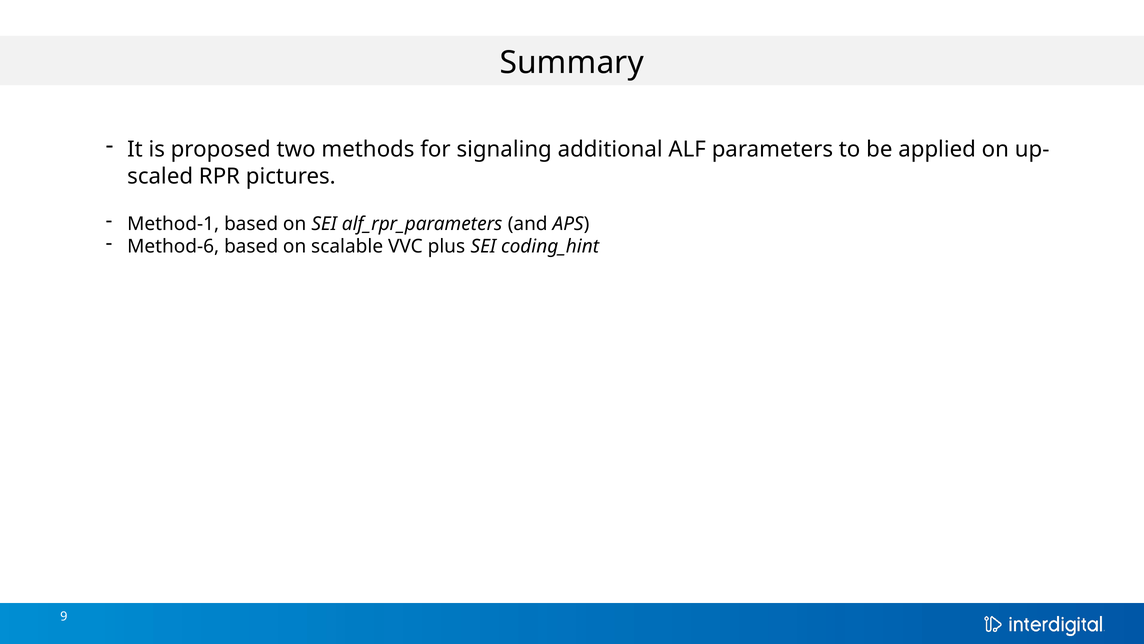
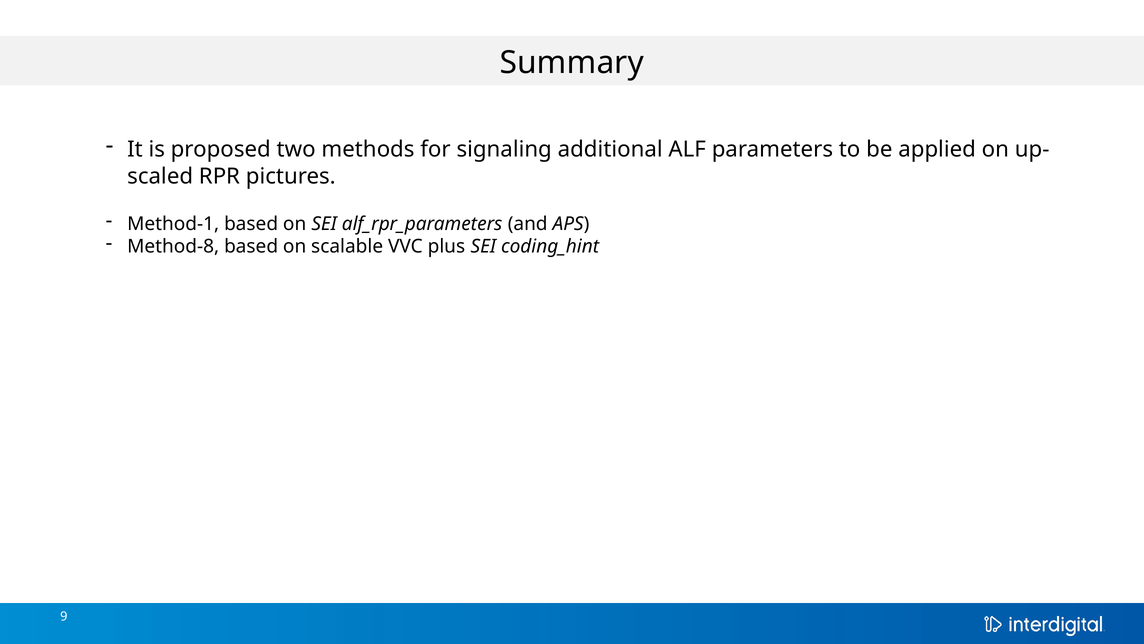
Method-6: Method-6 -> Method-8 (173, 247)
